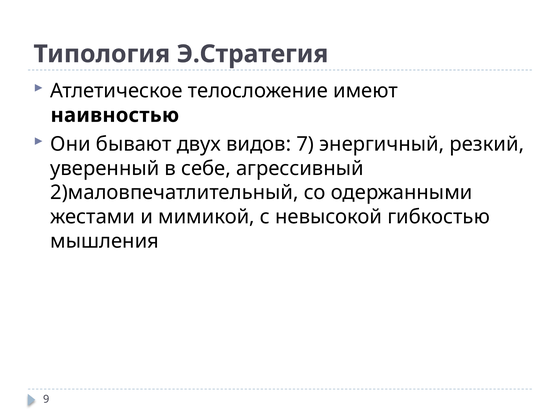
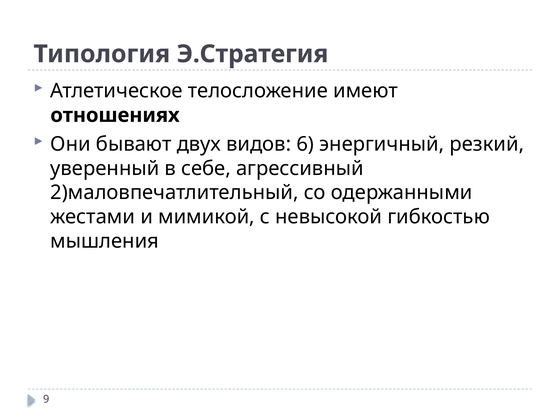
наивностью: наивностью -> отношениях (115, 115)
7: 7 -> 6 (305, 144)
